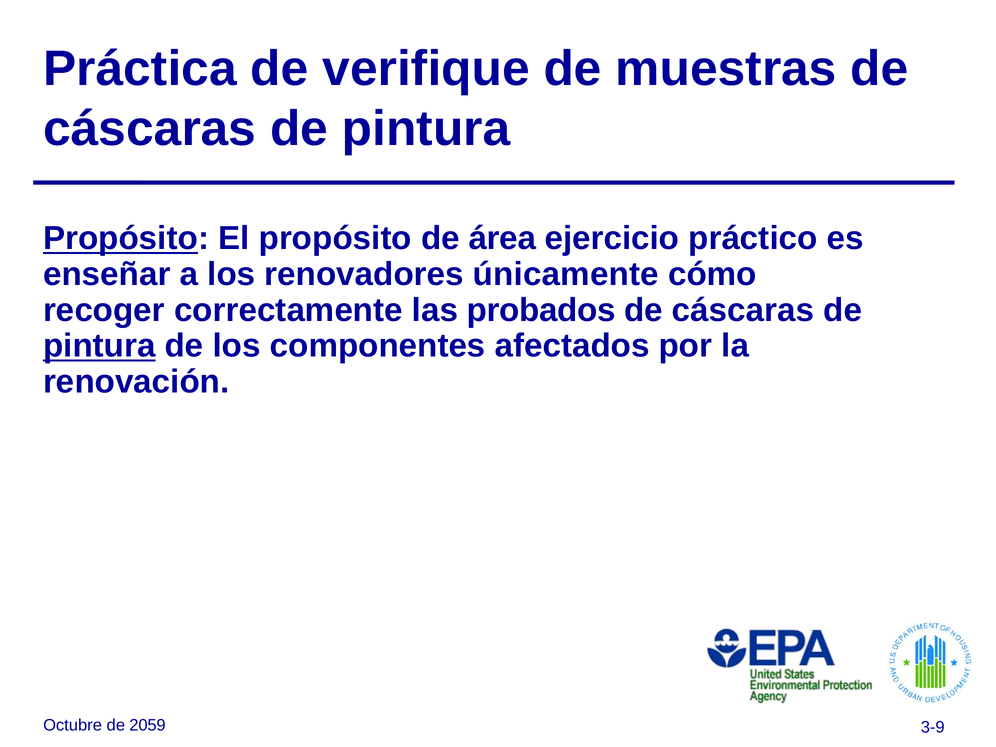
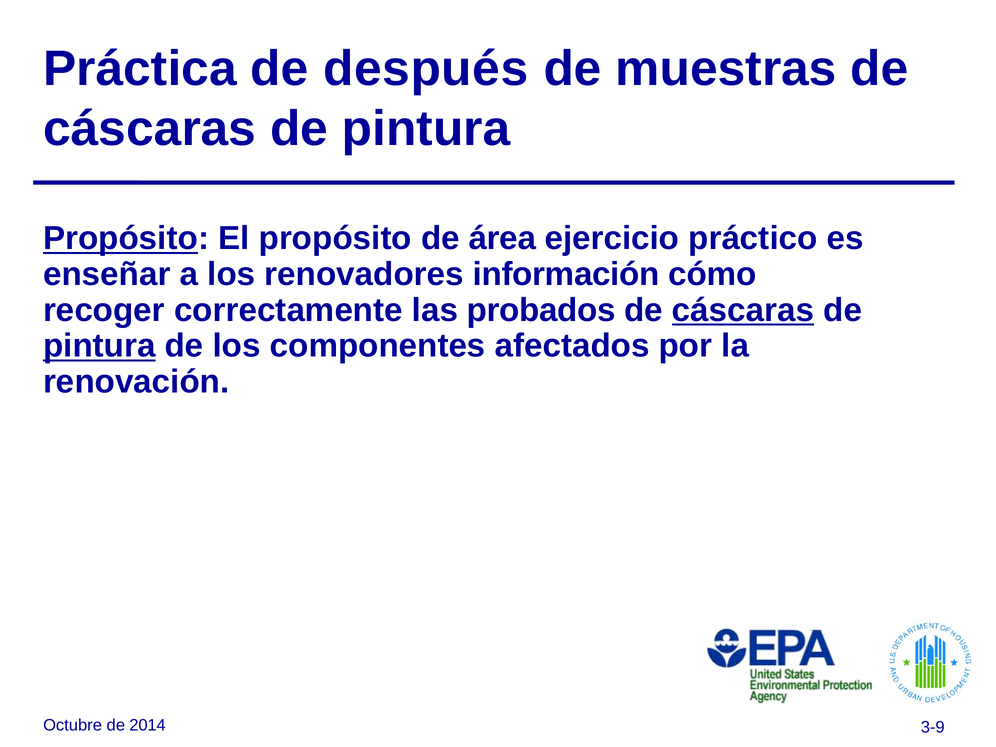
verifique: verifique -> después (426, 69)
únicamente: únicamente -> información (566, 274)
cáscaras underline: none -> present (743, 310)
2059: 2059 -> 2014 (148, 725)
